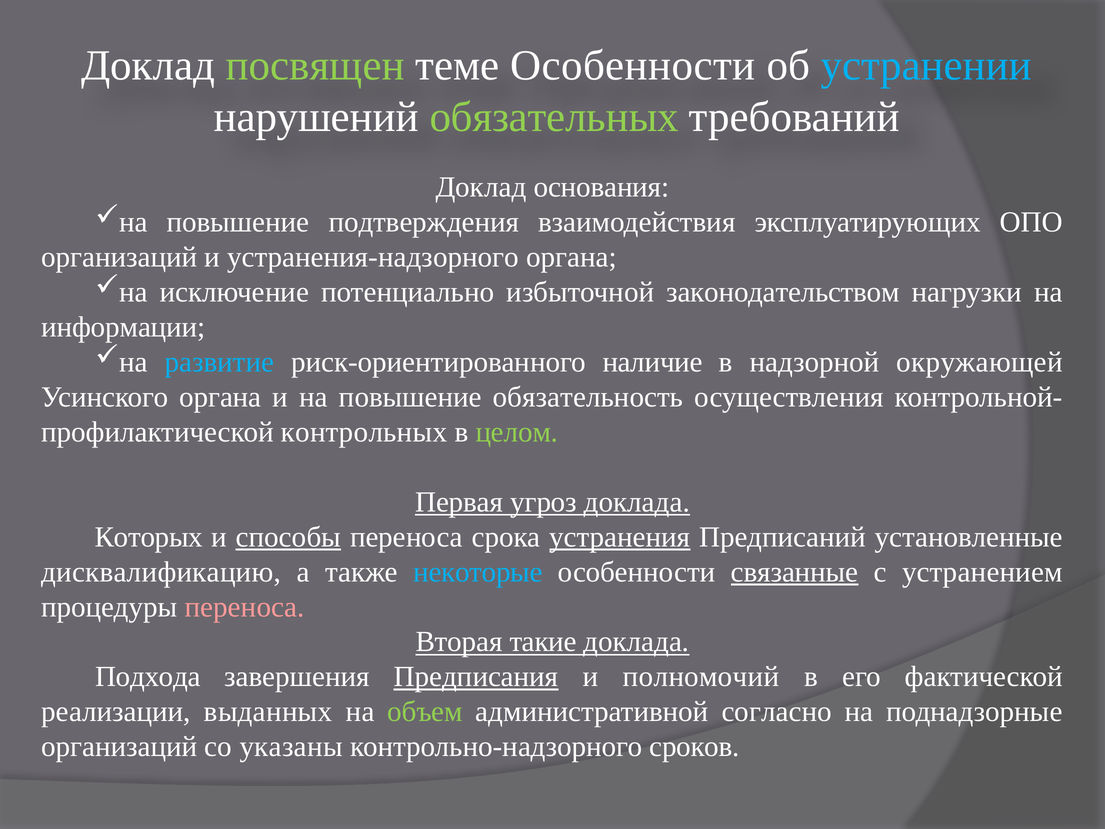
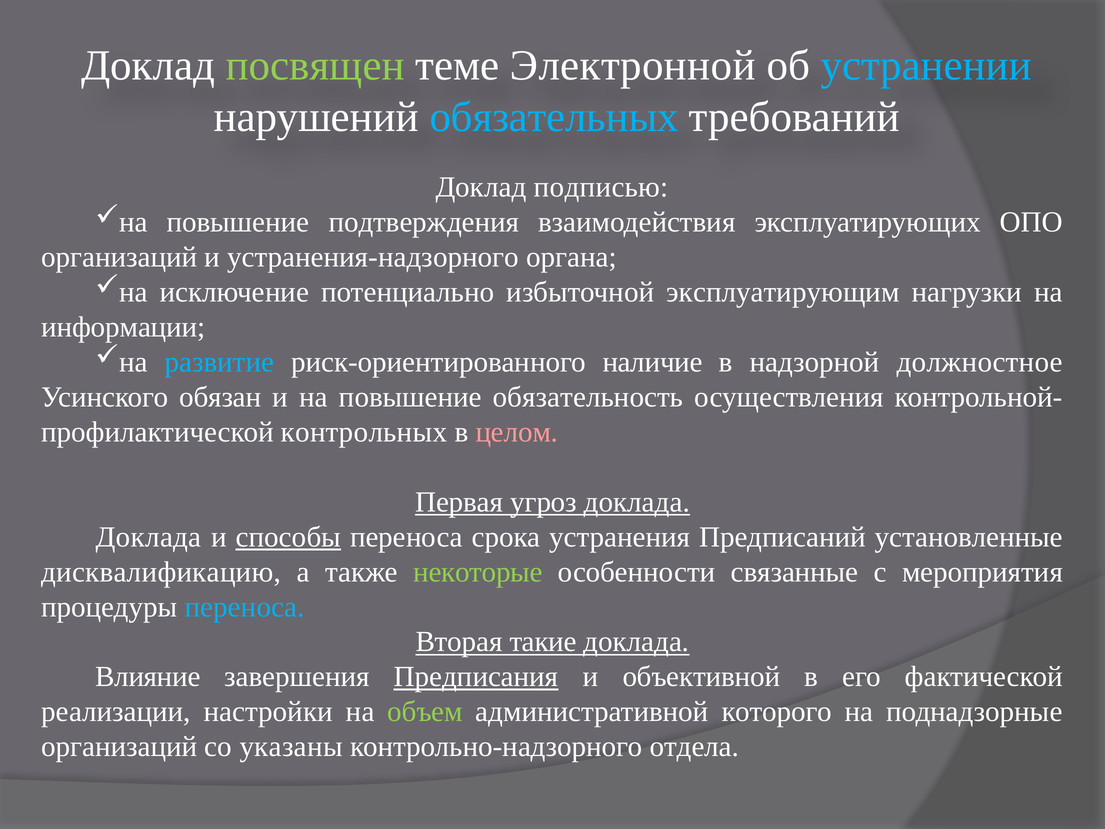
теме Особенности: Особенности -> Электронной (633, 66)
обязательных colour: light green -> light blue (554, 117)
основания: основания -> подписью (601, 187)
законодательством: законодательством -> эксплуатирующим (783, 292)
окружающей: окружающей -> должностное (980, 362)
Усинского органа: органа -> обязан (220, 397)
целом colour: light green -> pink (517, 432)
Которых: Которых -> Доклада (148, 537)
устранения underline: present -> none (620, 537)
некоторые colour: light blue -> light green (478, 572)
связанные underline: present -> none (795, 572)
устранением: устранением -> мероприятия (982, 572)
переноса colour: pink -> light blue (245, 607)
Подхода: Подхода -> Влияние (148, 677)
полномочий: полномочий -> объективной (701, 677)
выданных: выданных -> настройки (268, 712)
согласно: согласно -> которого (777, 712)
сроков: сроков -> отдела (694, 747)
